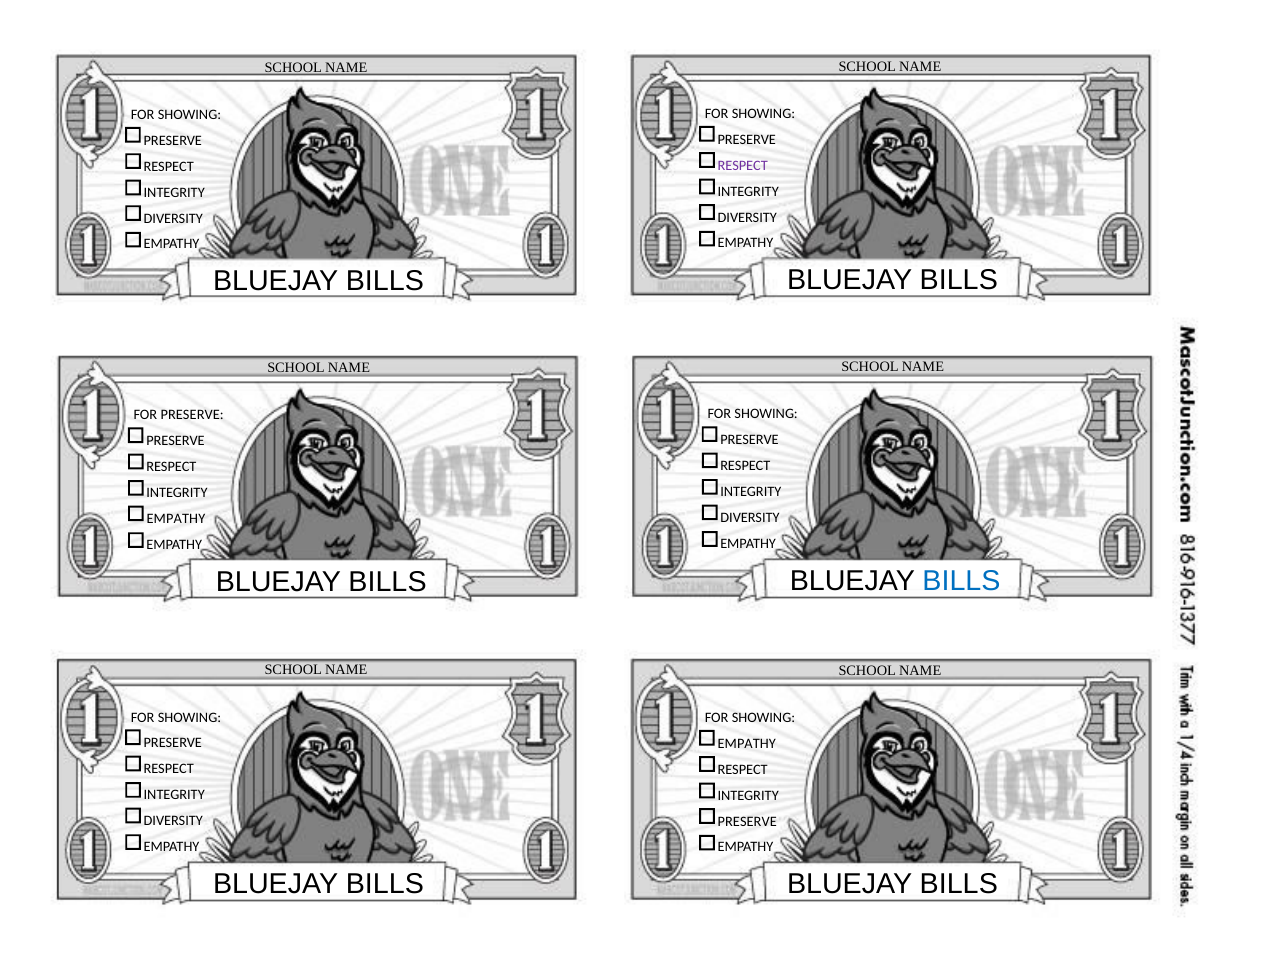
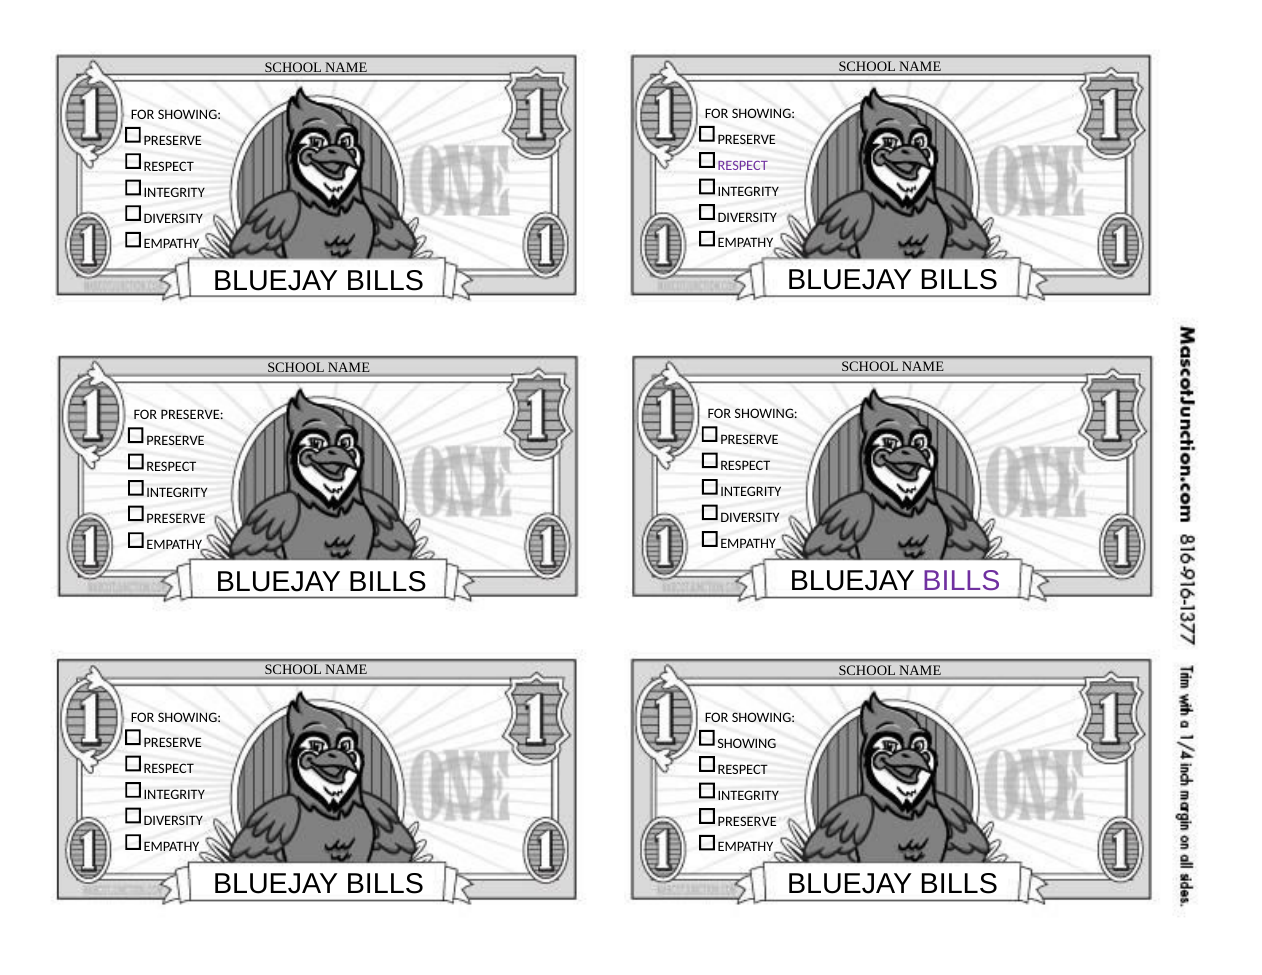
EMPATHY: EMPATHY -> PRESERVE (176, 519)
BILLS colour: blue -> purple (962, 581)
EMPATHY: EMPATHY -> SHOWING (747, 744)
